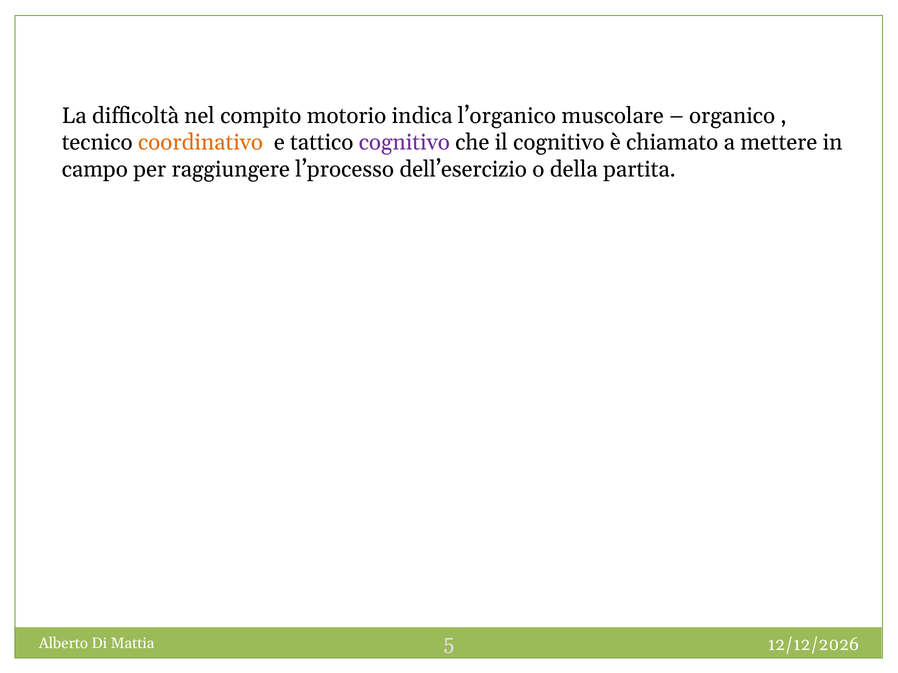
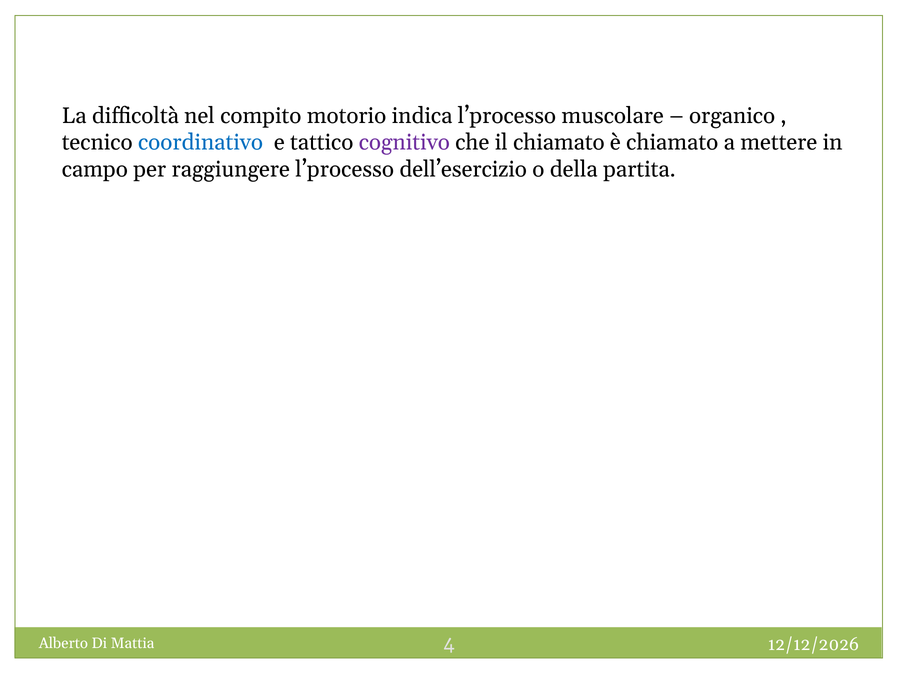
indica l’organico: l’organico -> l’processo (507, 116)
coordinativo colour: orange -> blue (201, 143)
il cognitivo: cognitivo -> chiamato (559, 143)
5: 5 -> 4 (449, 644)
